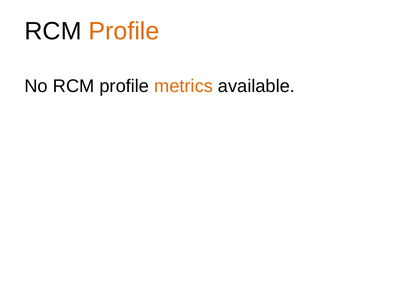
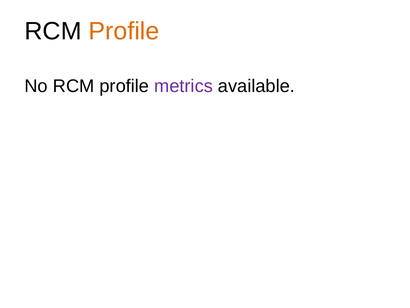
metrics colour: orange -> purple (184, 86)
